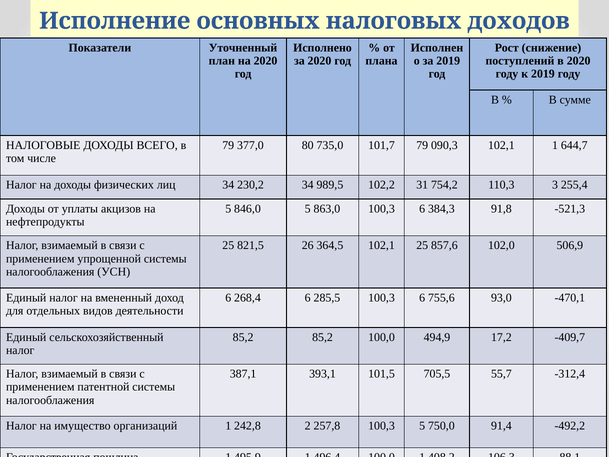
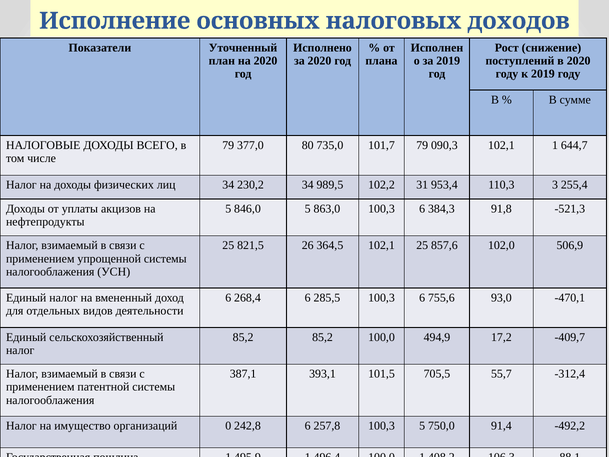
754,2: 754,2 -> 953,4 (444, 185)
организаций 1: 1 -> 0 (228, 426)
242,8 2: 2 -> 6 (308, 426)
